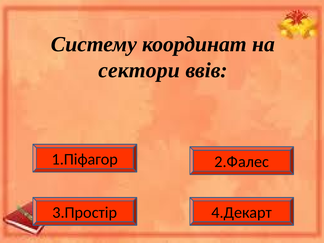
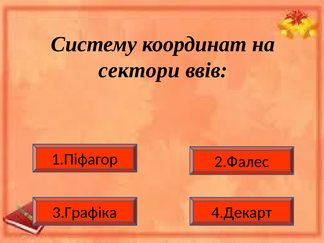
3.Простір: 3.Простір -> 3.Графіка (85, 212)
